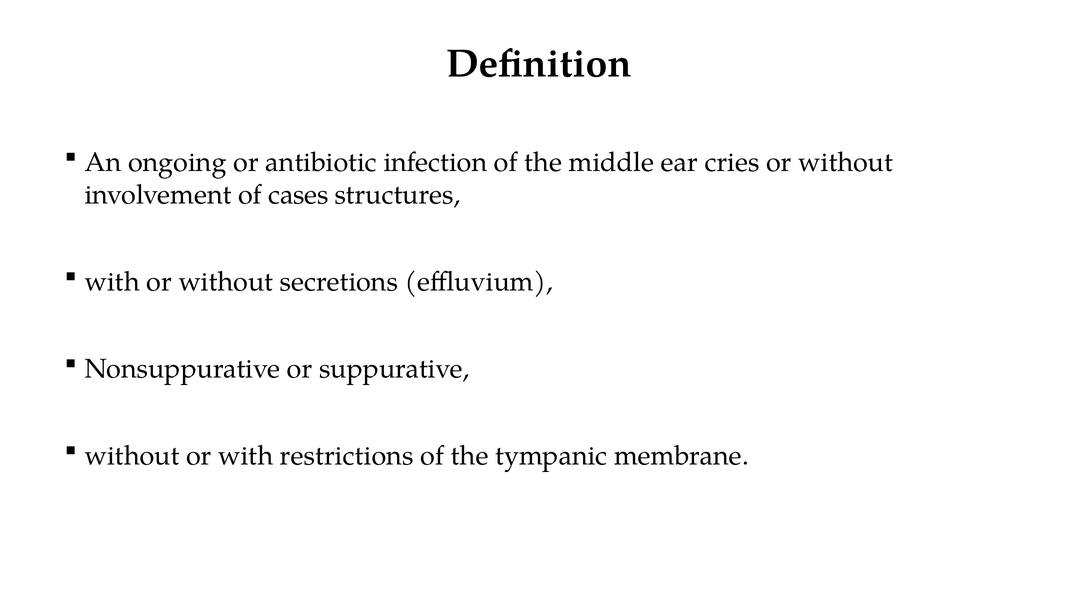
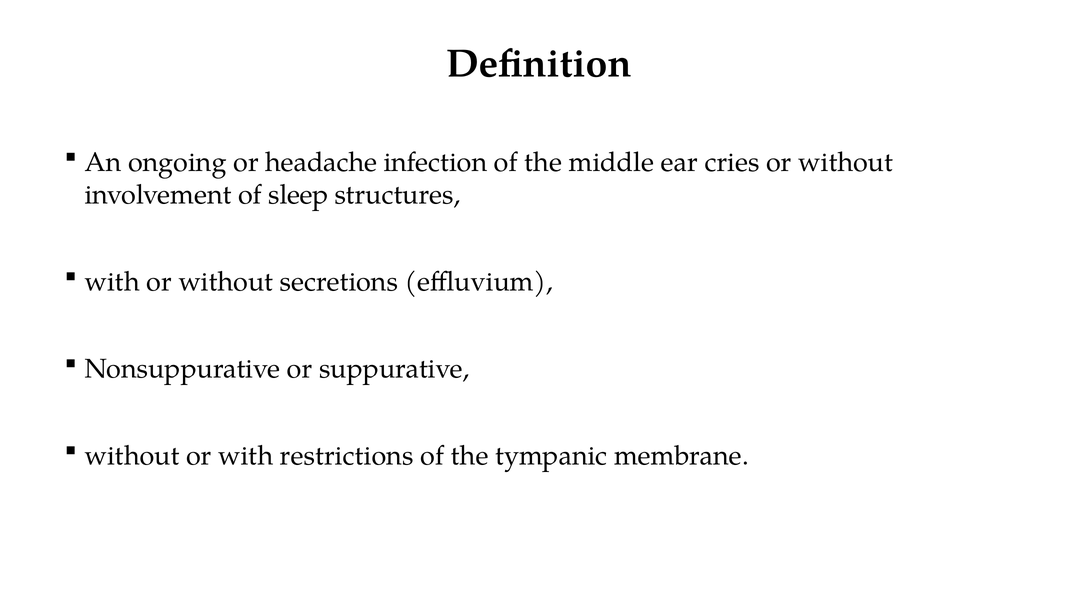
antibiotic: antibiotic -> headache (321, 162)
cases: cases -> sleep (298, 195)
